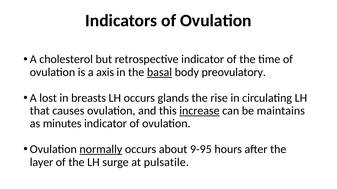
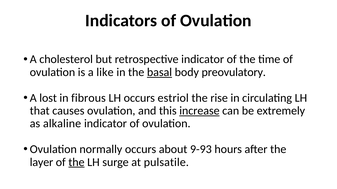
axis: axis -> like (105, 72)
breasts: breasts -> fibrous (88, 98)
glands: glands -> estriol (173, 98)
maintains: maintains -> extremely (281, 111)
minutes: minutes -> alkaline (62, 124)
normally underline: present -> none (101, 150)
9-95: 9-95 -> 9-93 (201, 150)
the underline: none -> present (76, 163)
